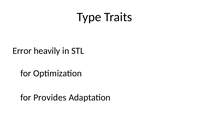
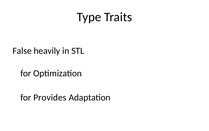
Error: Error -> False (22, 51)
